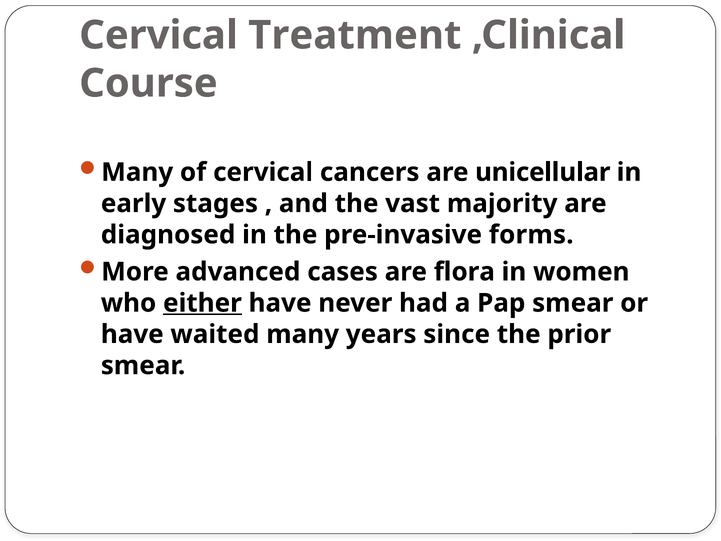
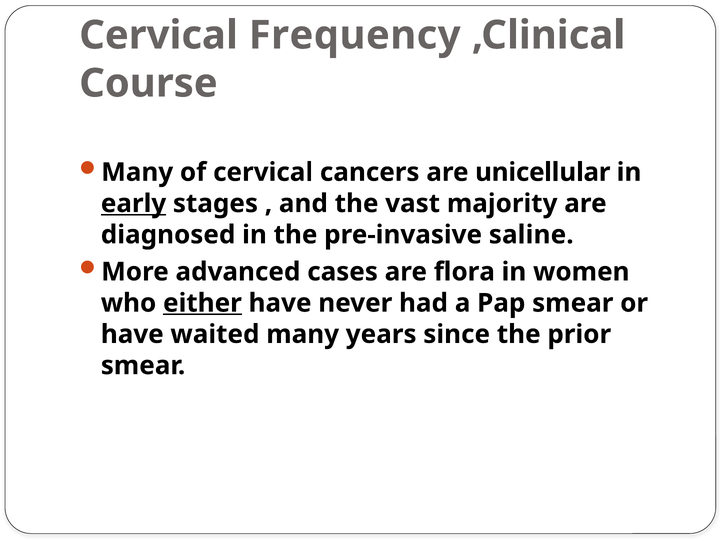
Treatment: Treatment -> Frequency (355, 35)
early underline: none -> present (134, 203)
forms: forms -> saline (531, 235)
